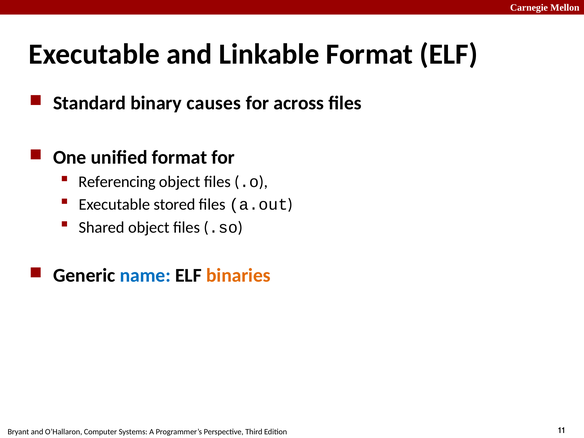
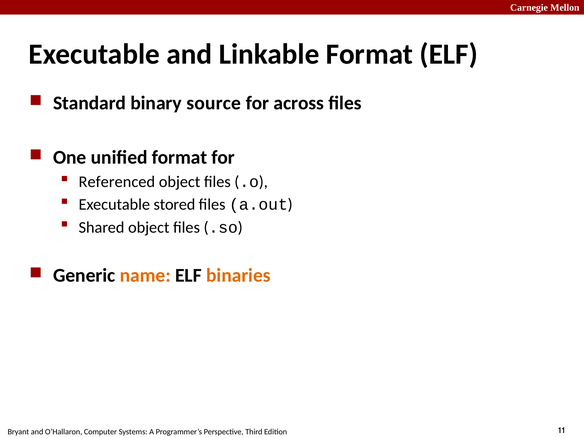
causes: causes -> source (214, 103)
Referencing: Referencing -> Referenced (117, 182)
name colour: blue -> orange (145, 276)
